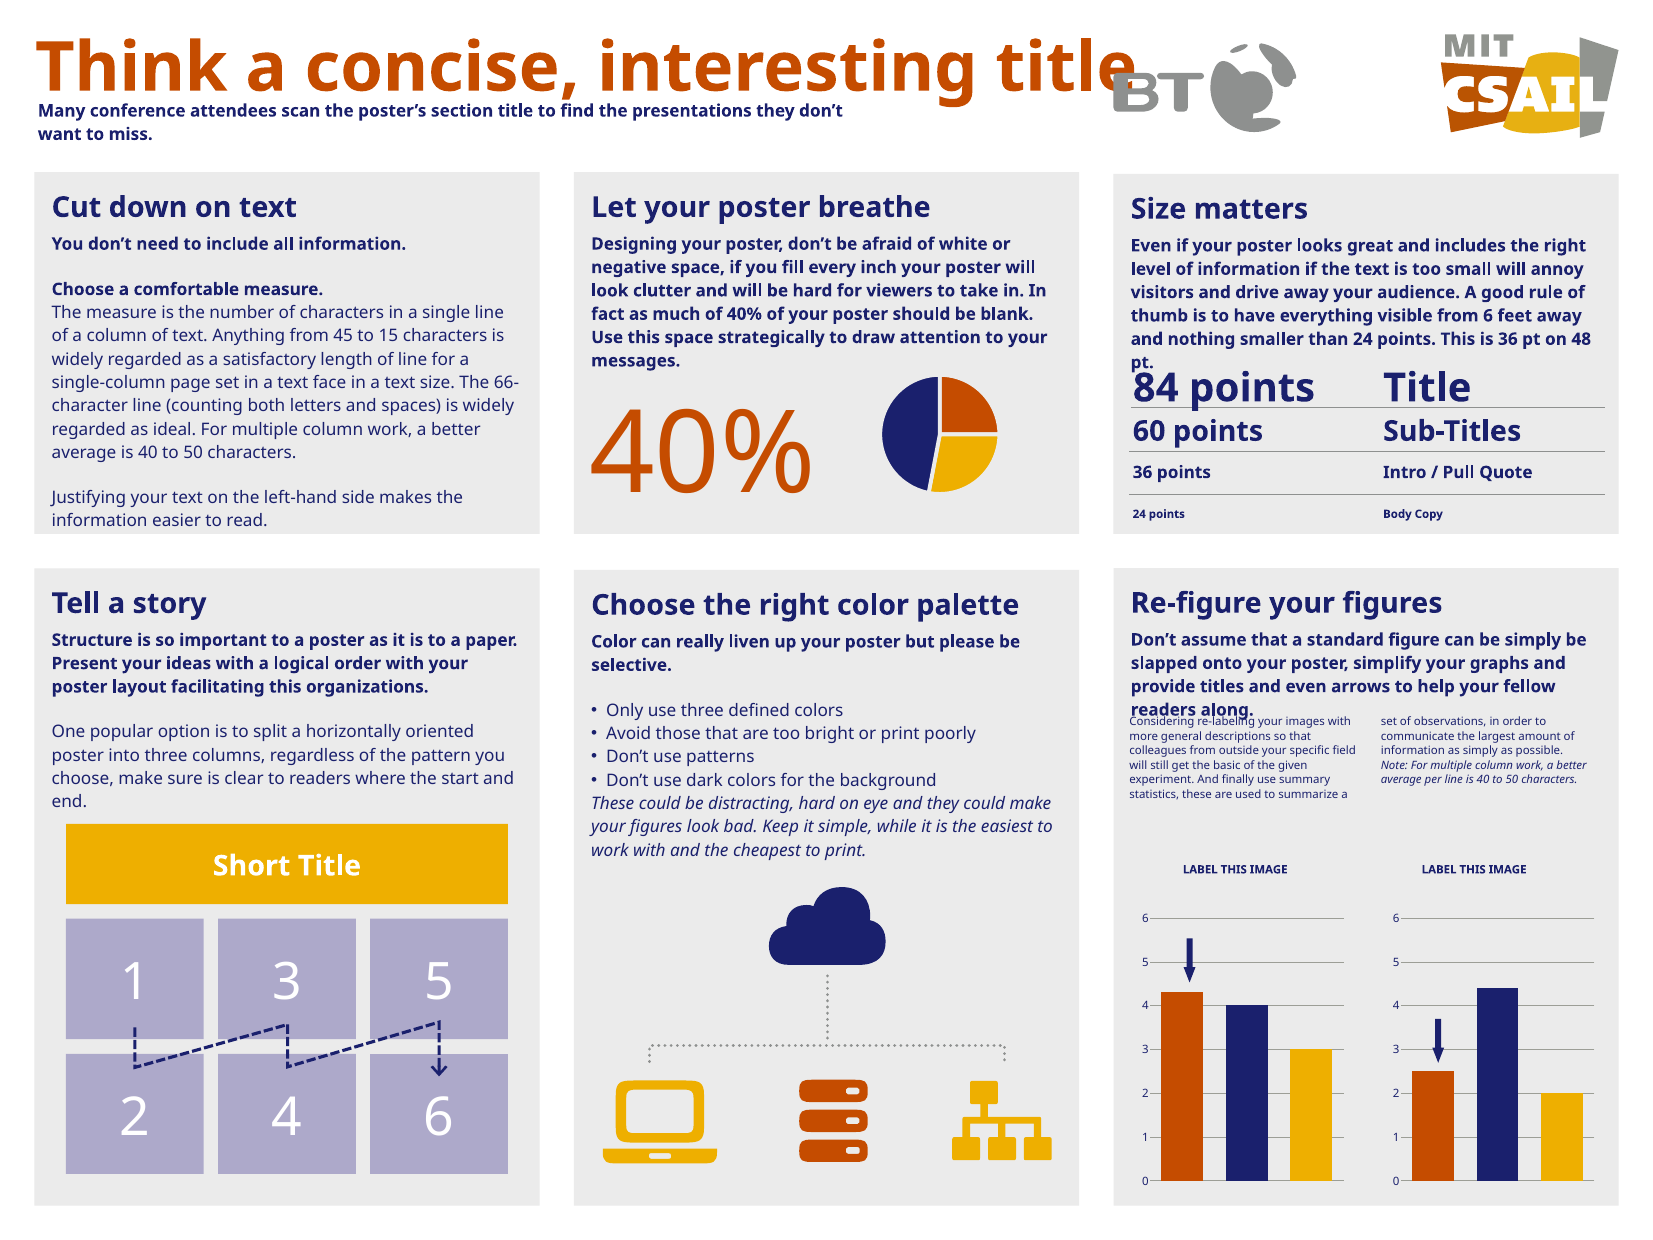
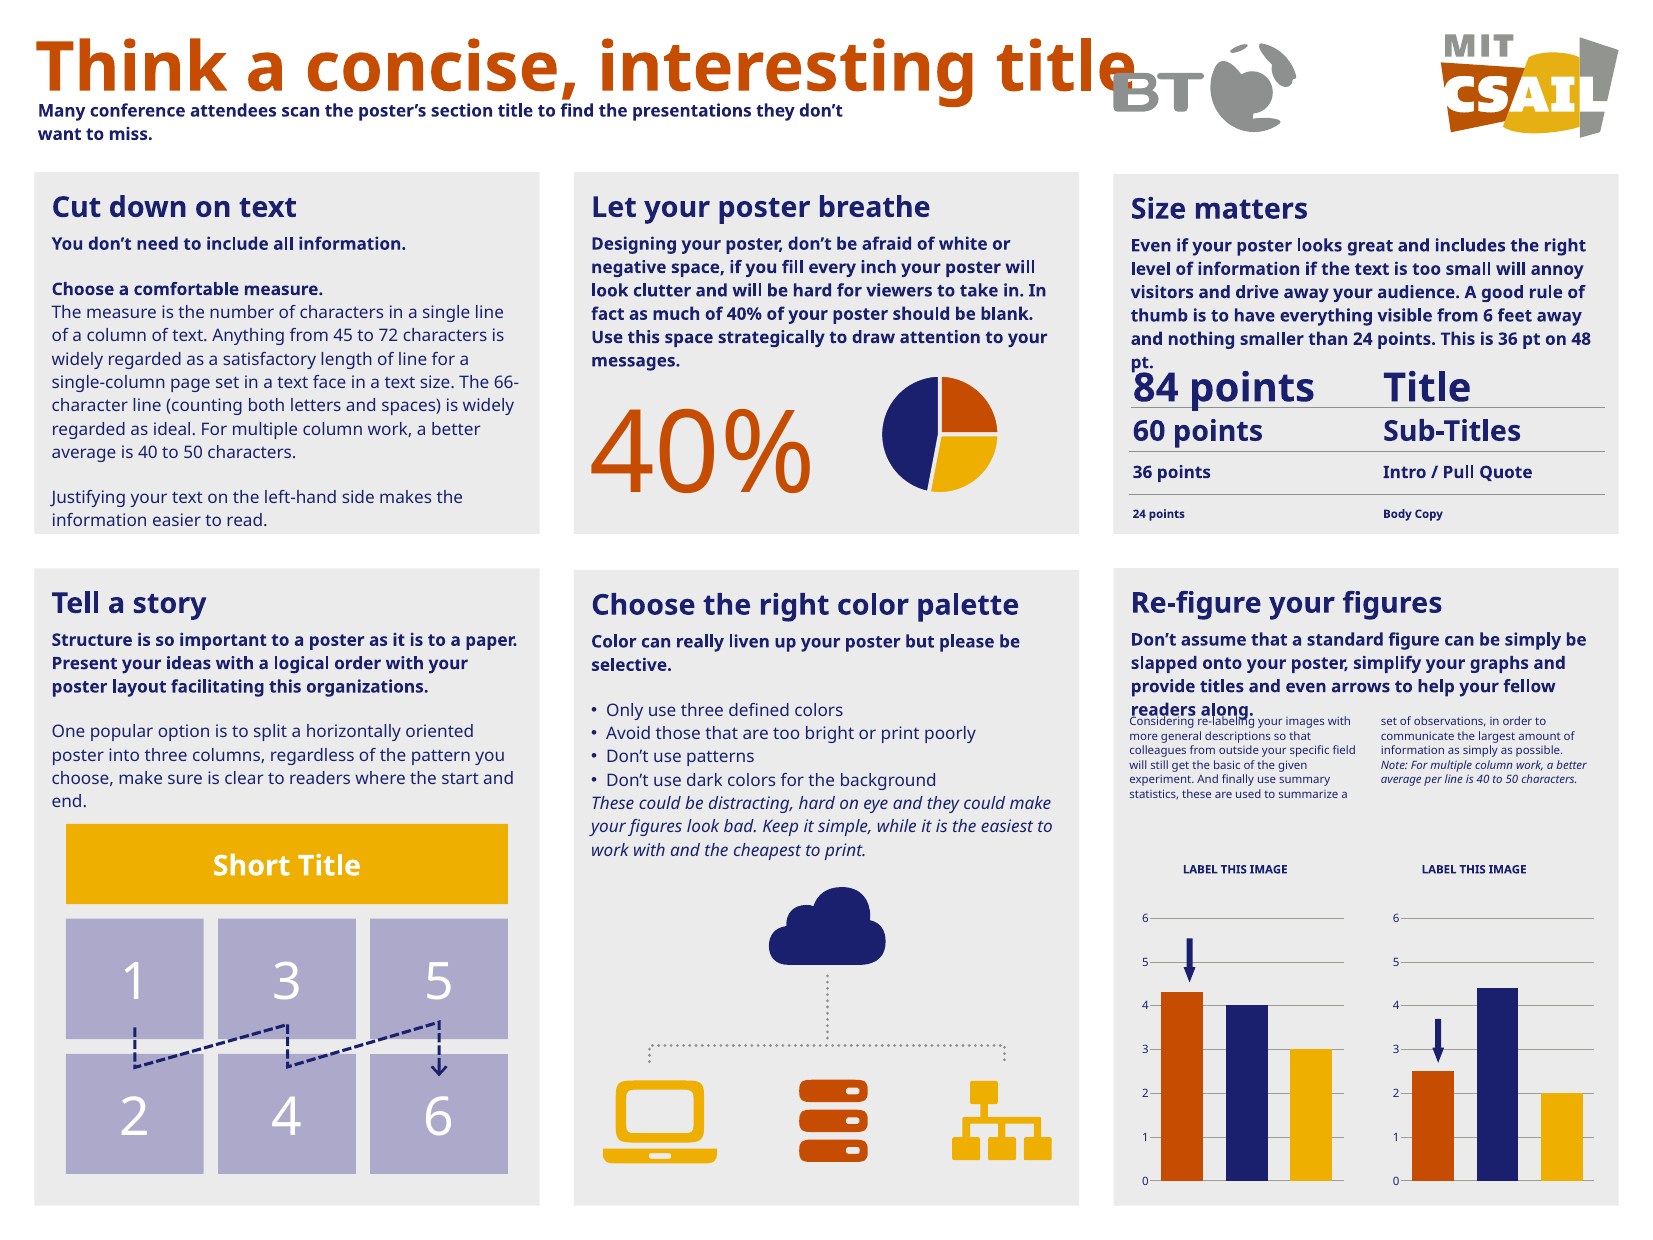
15: 15 -> 72 (388, 336)
